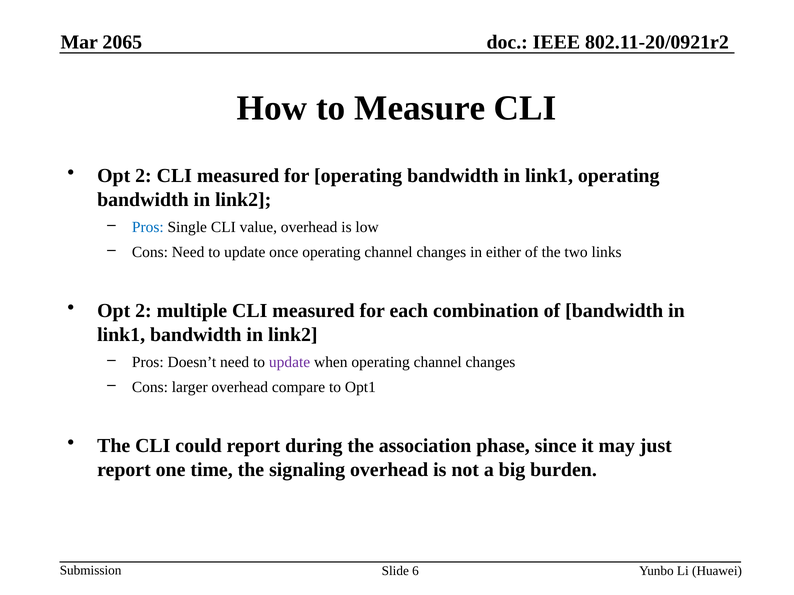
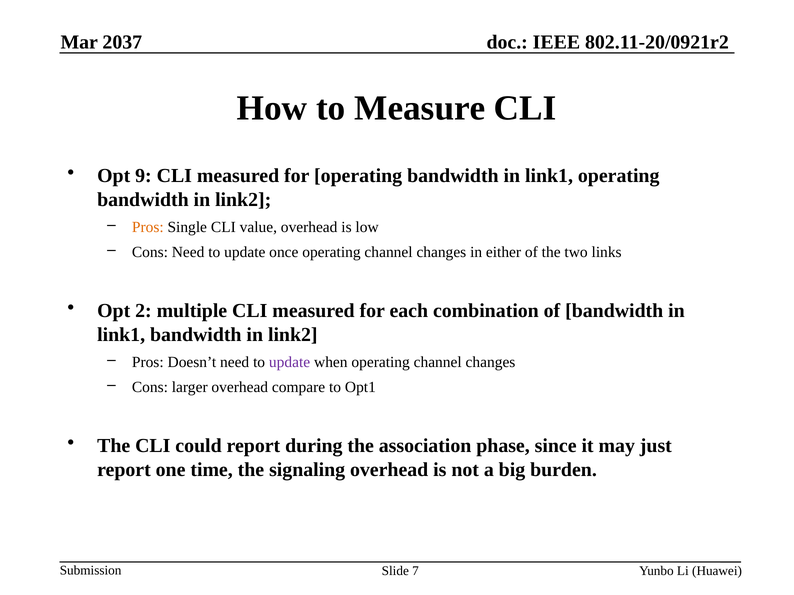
2065: 2065 -> 2037 (122, 42)
2: 2 -> 9 (143, 176)
Pros colour: blue -> orange (148, 227)
6: 6 -> 7 (415, 571)
